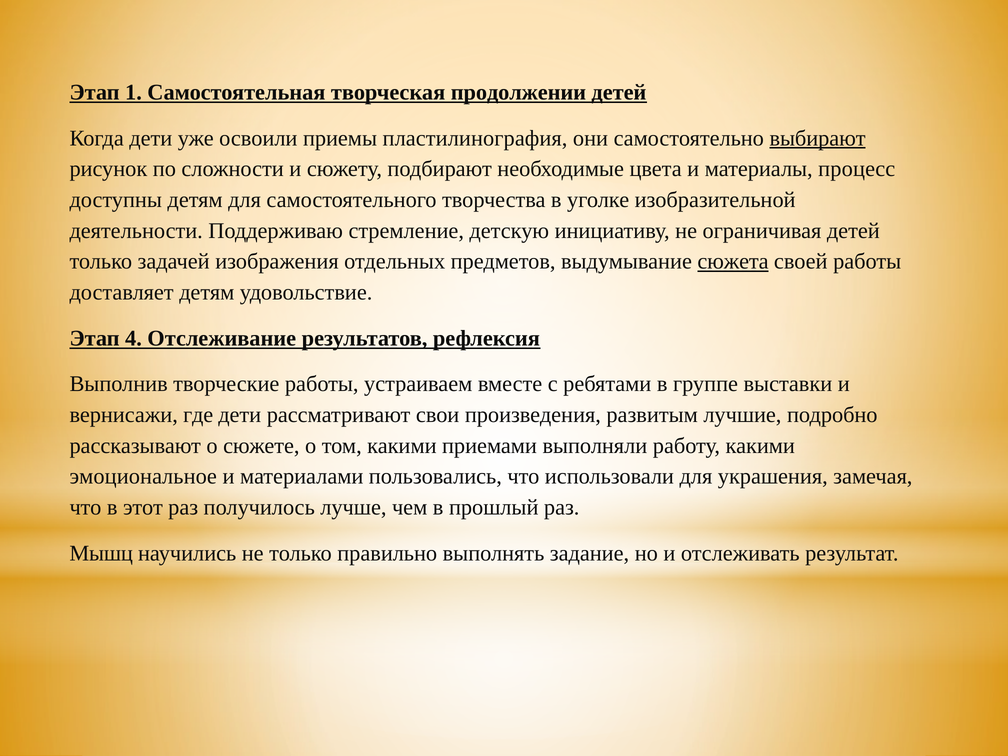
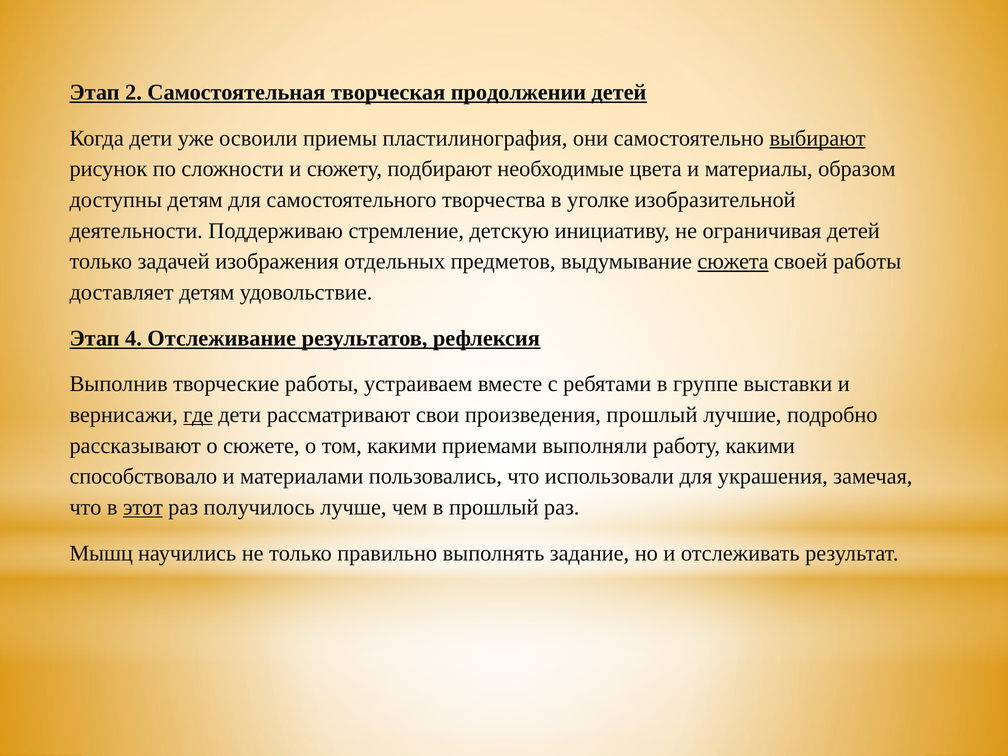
1: 1 -> 2 (133, 92)
процесс: процесс -> образом (857, 169)
где underline: none -> present (198, 415)
произведения развитым: развитым -> прошлый (652, 415)
эмоциональное: эмоциональное -> способствовало (143, 477)
этот underline: none -> present (143, 507)
